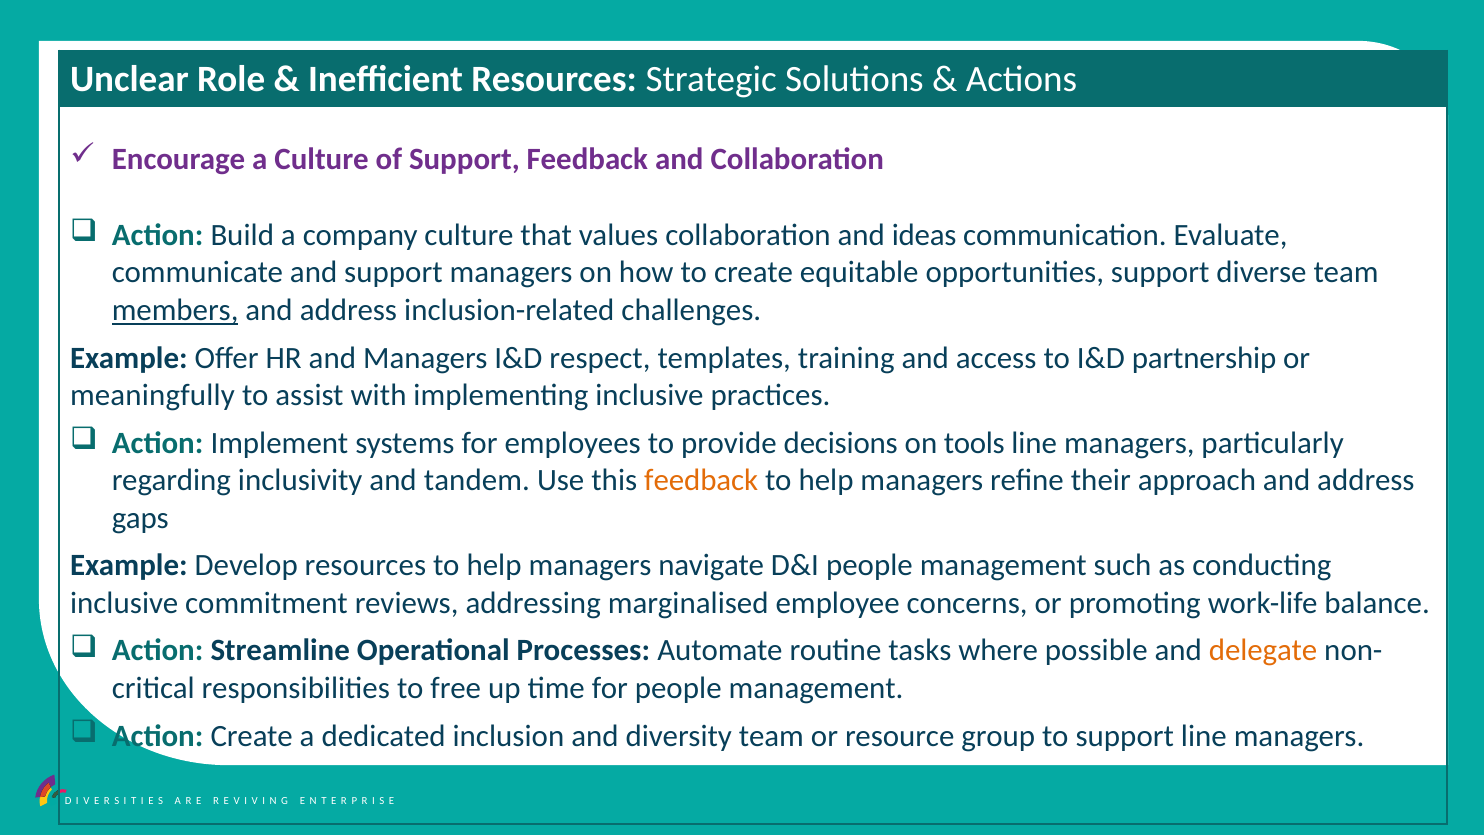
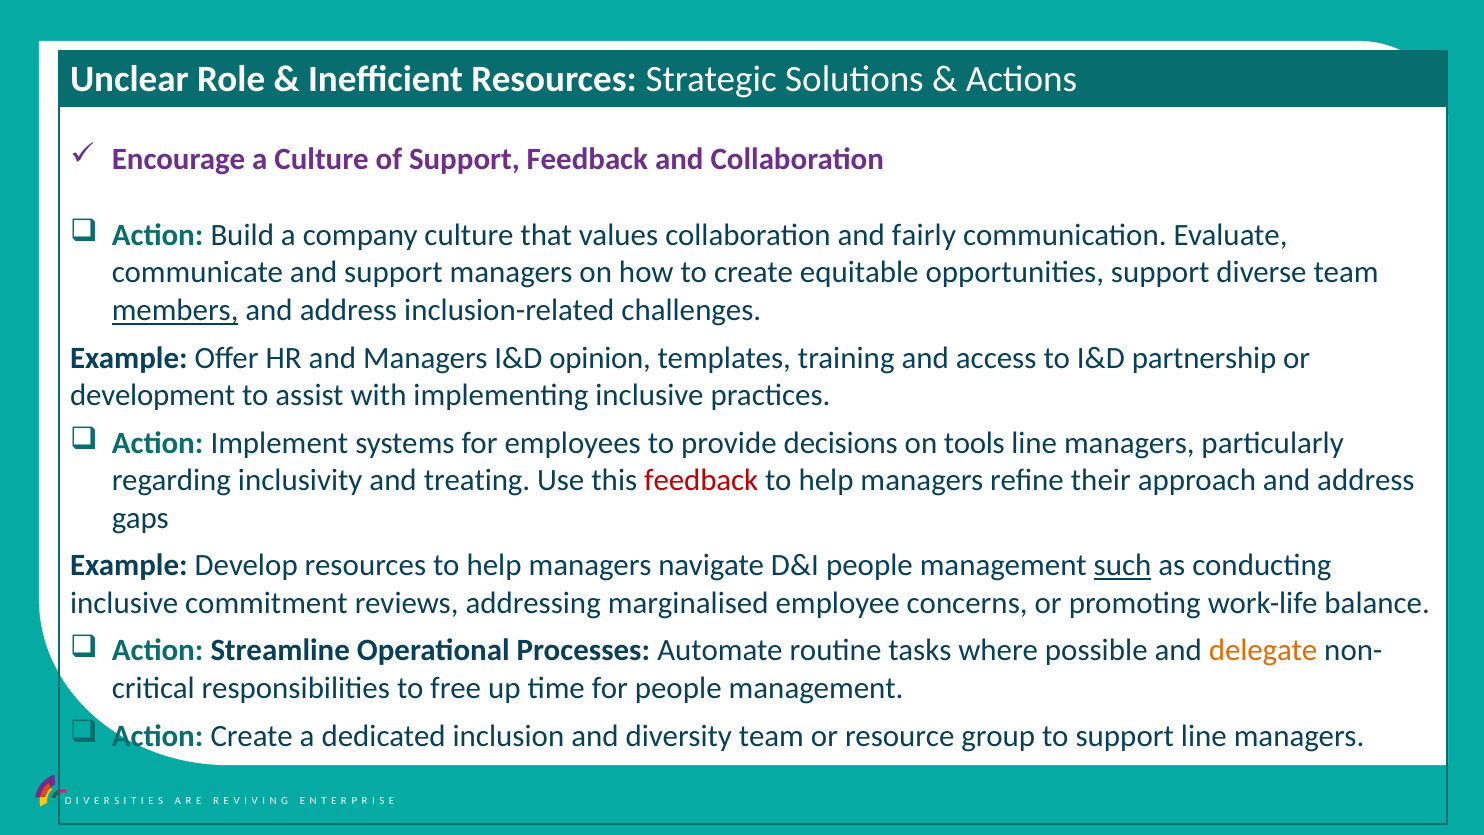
ideas: ideas -> fairly (924, 235)
respect: respect -> opinion (600, 358)
meaningfully: meaningfully -> development (153, 396)
tandem: tandem -> treating (477, 481)
feedback colour: orange -> red (701, 481)
such underline: none -> present (1122, 566)
